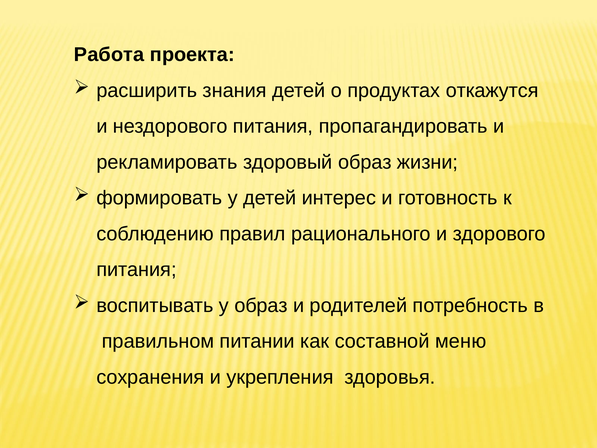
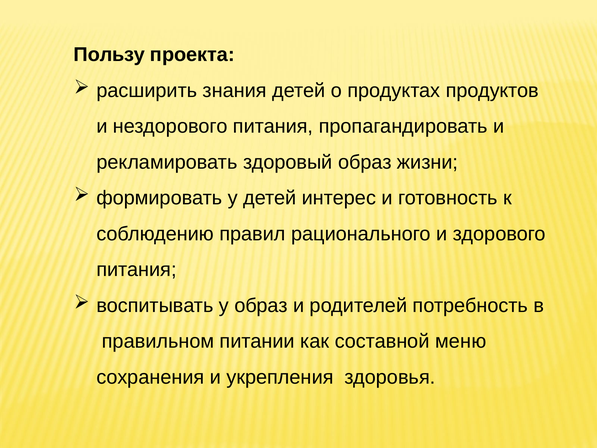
Работа: Работа -> Пользу (109, 55)
откажутся: откажутся -> продуктов (492, 90)
